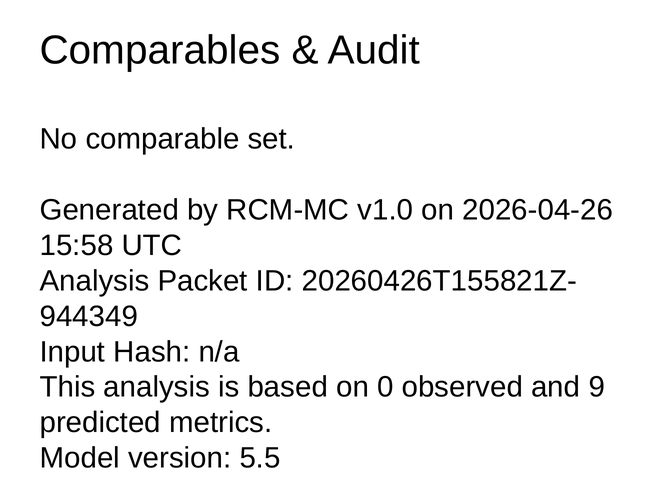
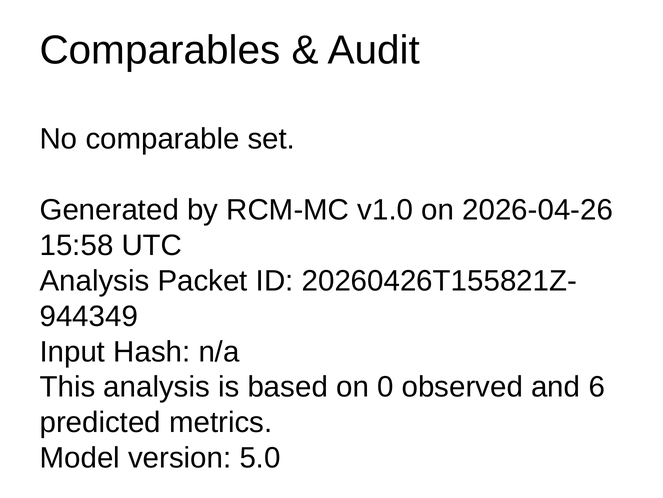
9: 9 -> 6 (597, 387)
5.5: 5.5 -> 5.0 (260, 457)
